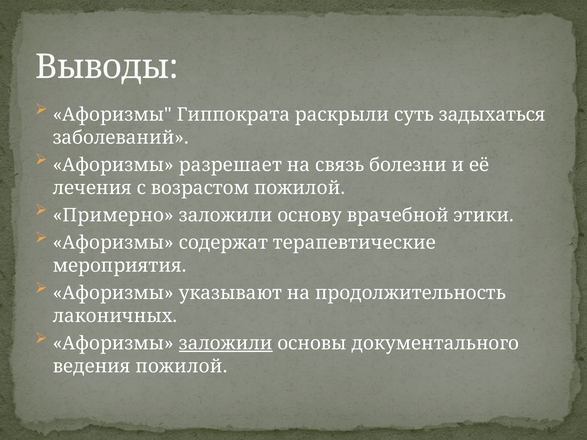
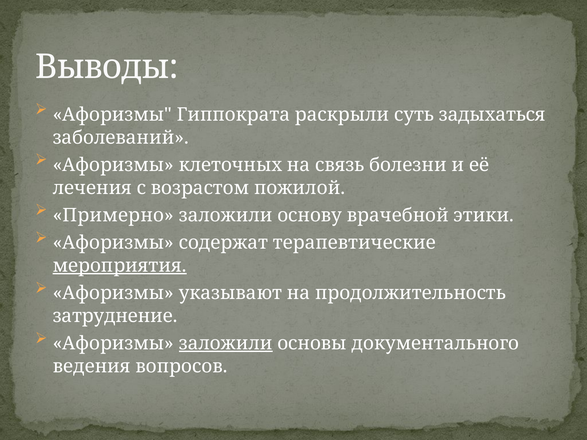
разрешает: разрешает -> клеточных (231, 165)
мероприятия underline: none -> present (120, 266)
лаконичных: лаконичных -> затруднение (115, 316)
ведения пожилой: пожилой -> вопросов (182, 366)
